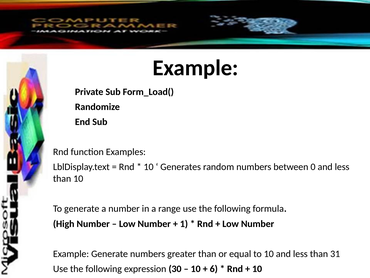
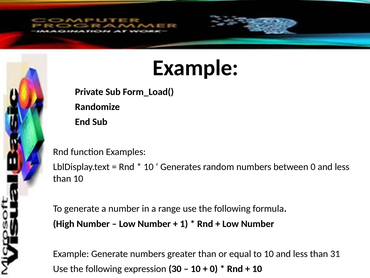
6: 6 -> 0 (214, 268)
